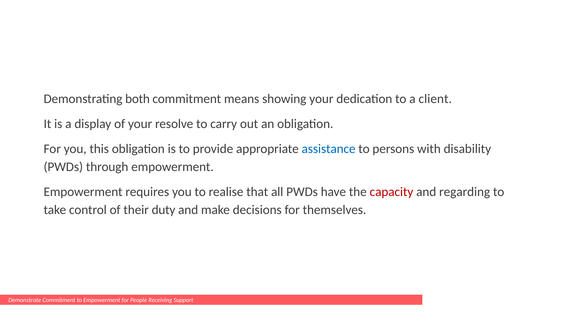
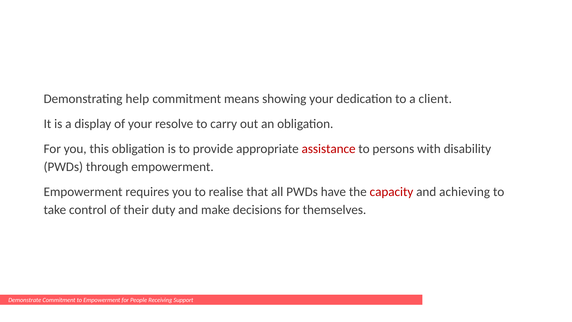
both: both -> help (137, 99)
assistance colour: blue -> red (329, 149)
regarding: regarding -> achieving (465, 192)
